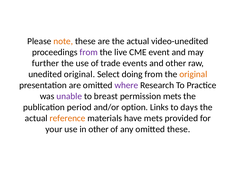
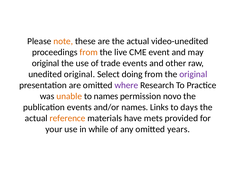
from colour: purple -> orange (89, 52)
further: further -> original (46, 64)
original colour: orange -> purple (193, 75)
unable colour: purple -> orange (69, 97)
to breast: breast -> names (106, 97)
permission mets: mets -> novo (172, 97)
publication period: period -> events (79, 108)
and/or option: option -> names (135, 108)
in other: other -> while (99, 130)
omitted these: these -> years (179, 130)
